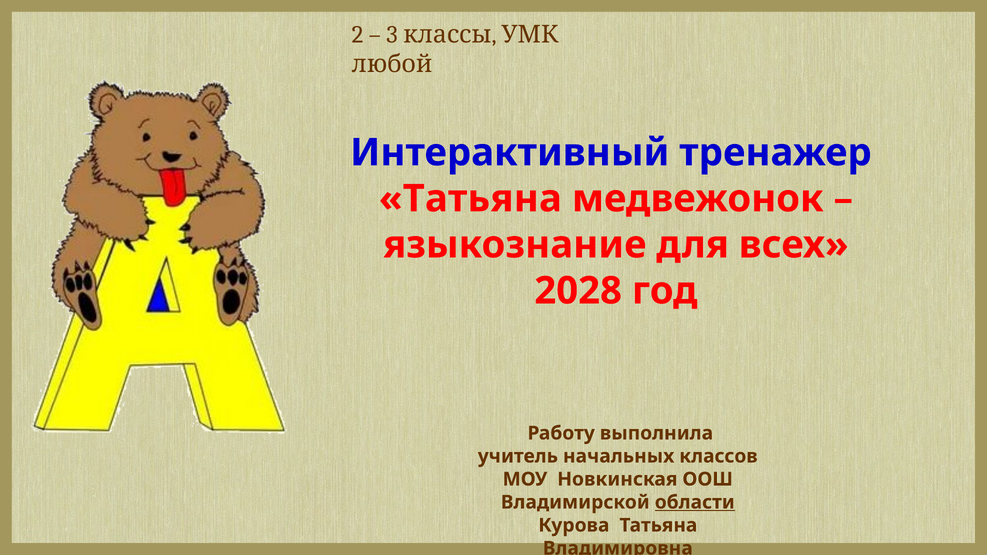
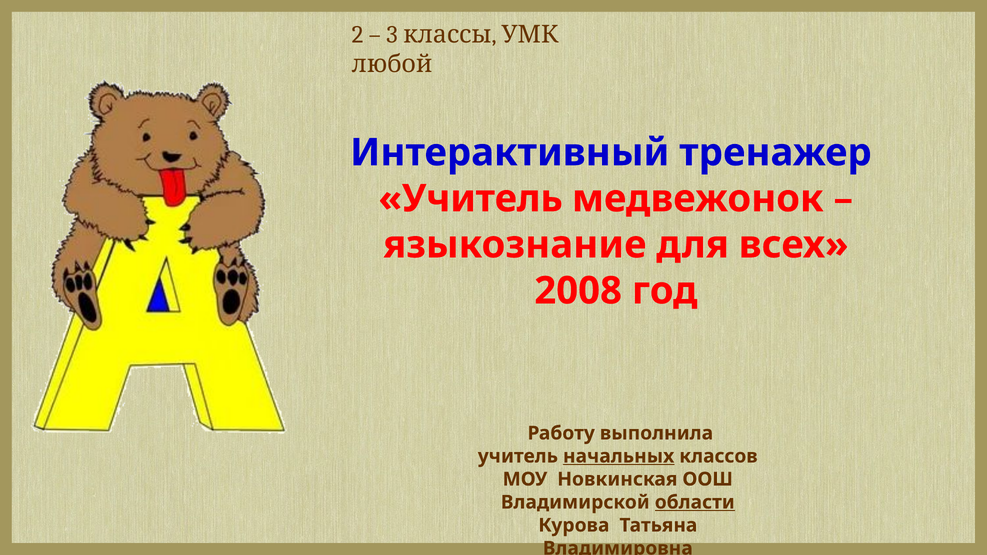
Татьяна: Татьяна -> Учитель (471, 199)
2028: 2028 -> 2008 (578, 291)
начальных underline: none -> present (619, 456)
